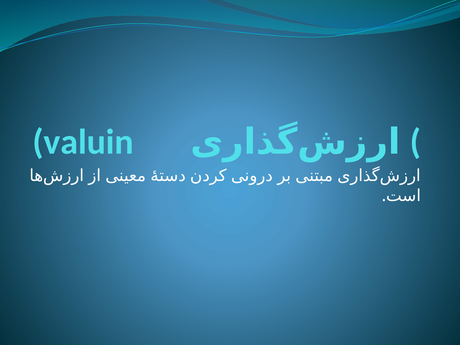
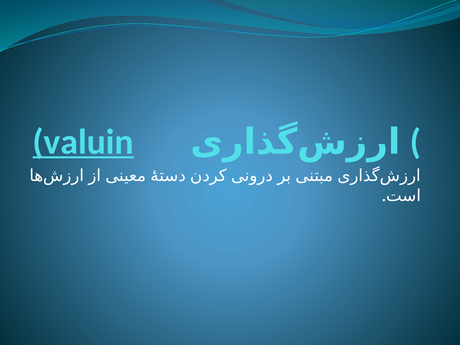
valuin underline: none -> present (83, 142)
